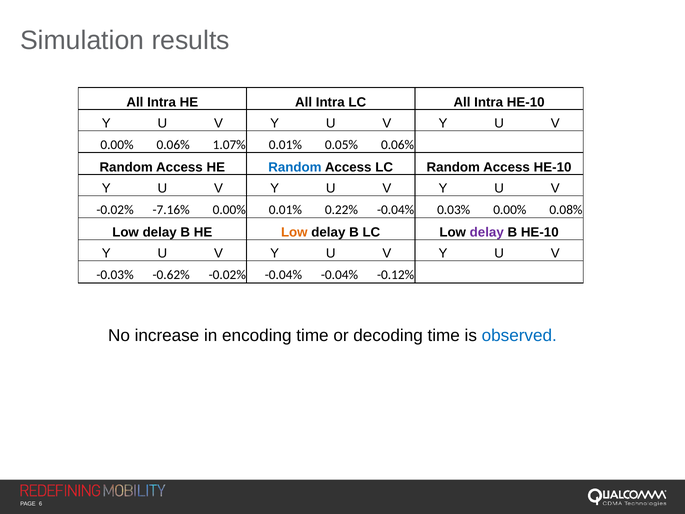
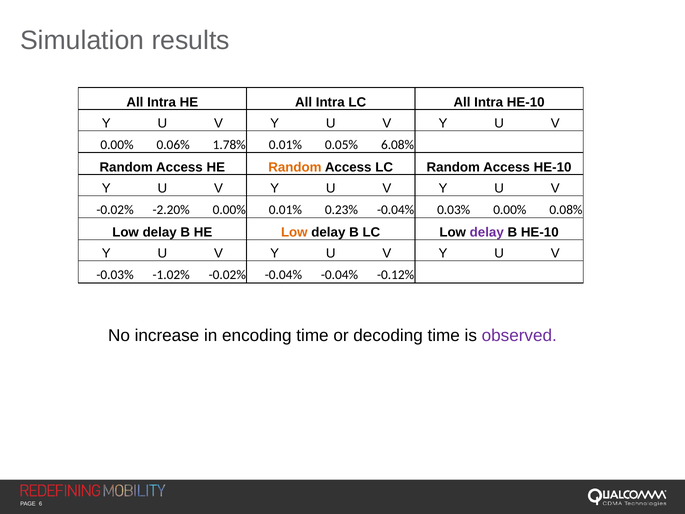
1.07%: 1.07% -> 1.78% (229, 145)
0.05% 0.06%: 0.06% -> 6.08% (398, 145)
Random colour: blue -> orange (295, 167)
-7.16%: -7.16% -> -2.20% (171, 210)
0.22%: 0.22% -> 0.23% (341, 210)
-0.62%: -0.62% -> -1.02% (171, 275)
observed colour: blue -> purple (519, 336)
